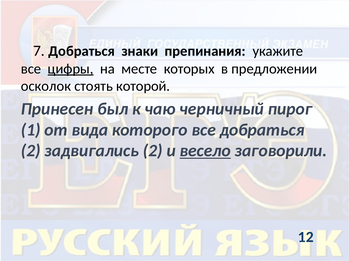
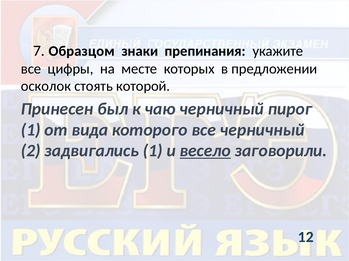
7 Добраться: Добраться -> Образцом (82, 51)
цифры underline: present -> none (71, 69)
все добраться: добраться -> черничный (262, 130)
задвигались 2: 2 -> 1 (153, 151)
